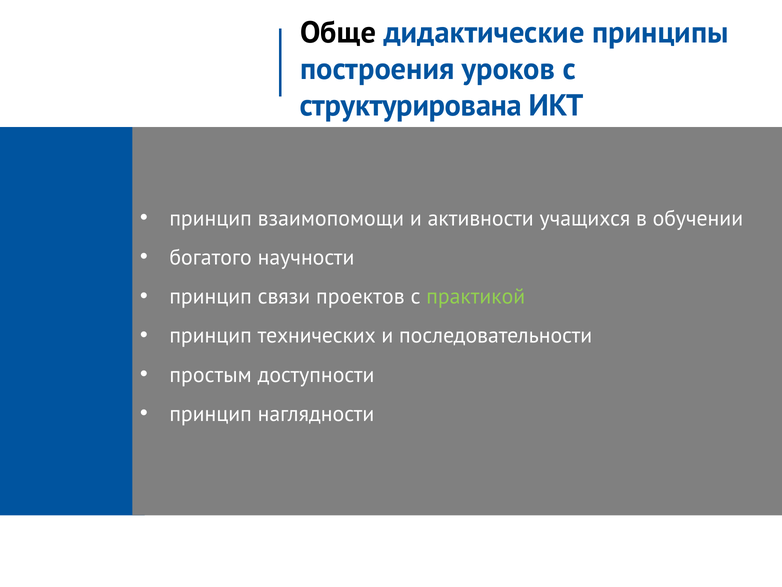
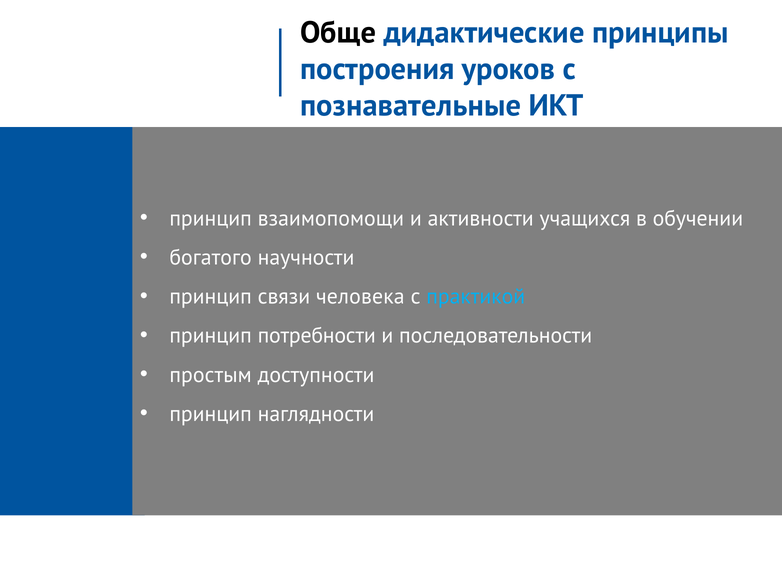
структурирована: структурирована -> познавательные (411, 106)
проектов: проектов -> человека (360, 296)
практикой colour: light green -> light blue (476, 296)
технических: технических -> потребности (317, 335)
